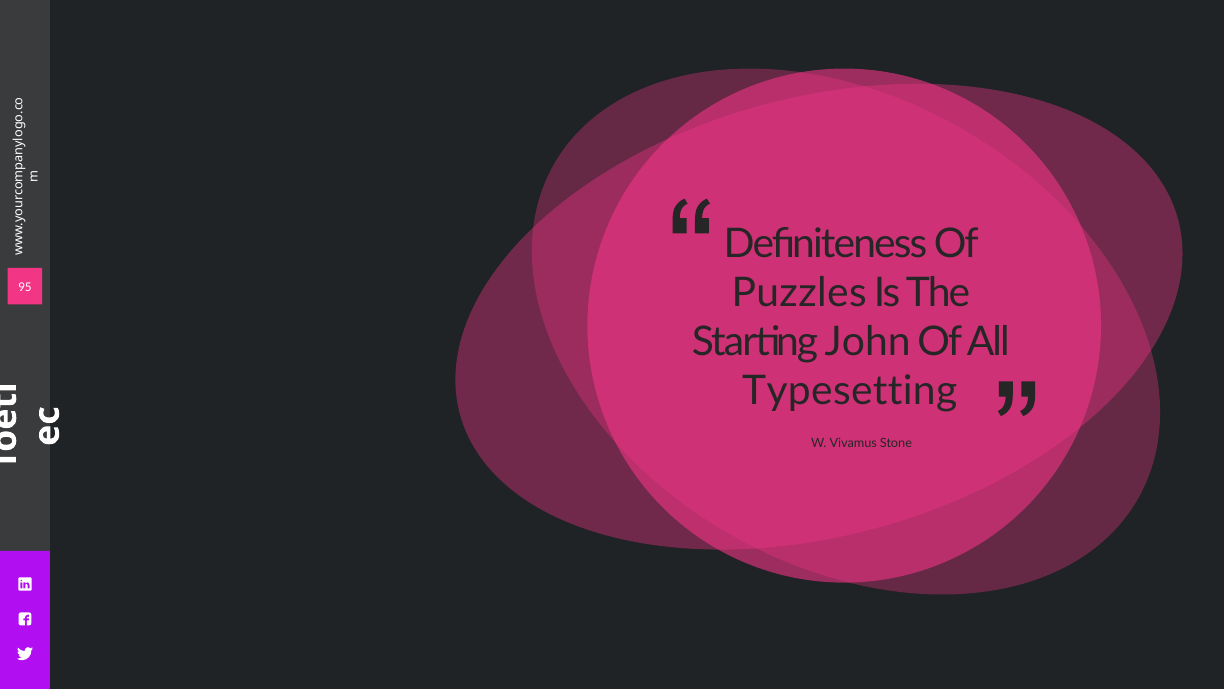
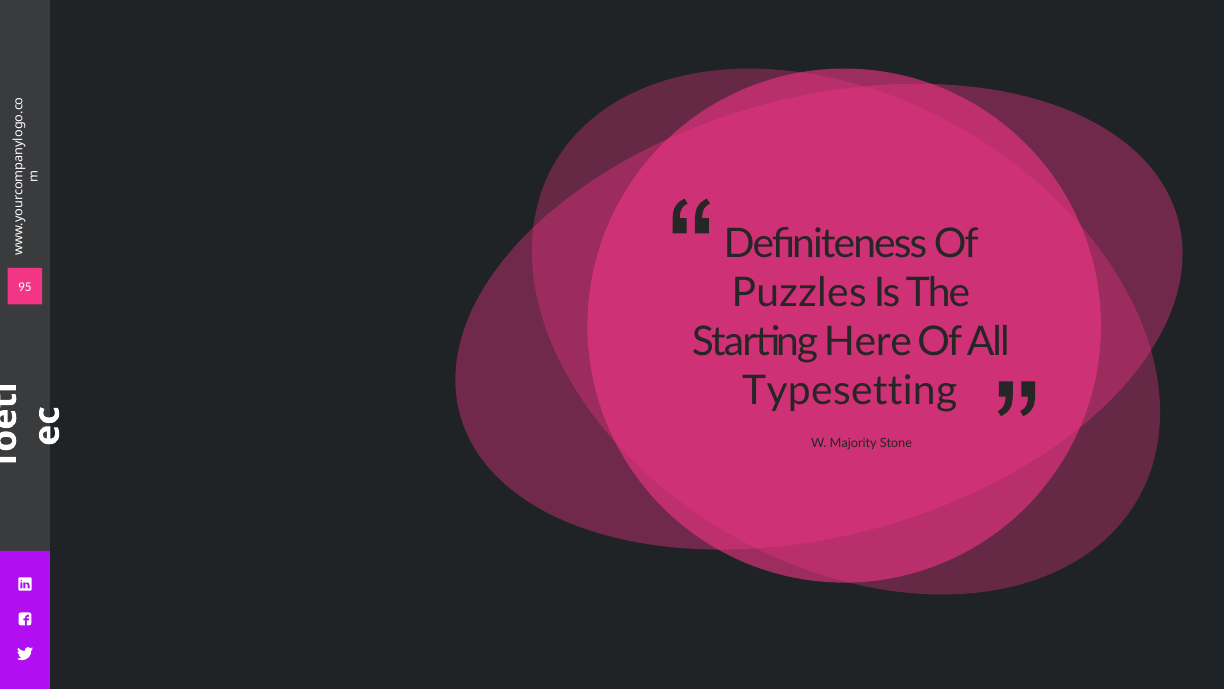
John: John -> Here (868, 342)
Vivamus: Vivamus -> Majority (853, 443)
